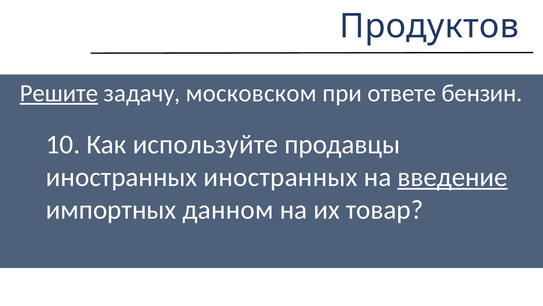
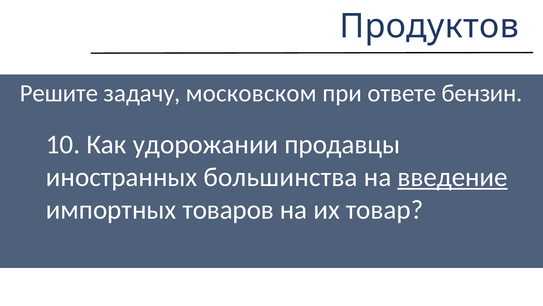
Решите underline: present -> none (59, 93)
используйте: используйте -> удорожании (206, 144)
иностранных иностранных: иностранных -> большинства (281, 177)
данном: данном -> товаров (228, 209)
